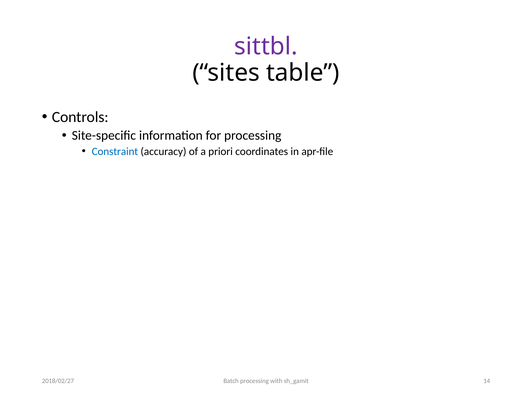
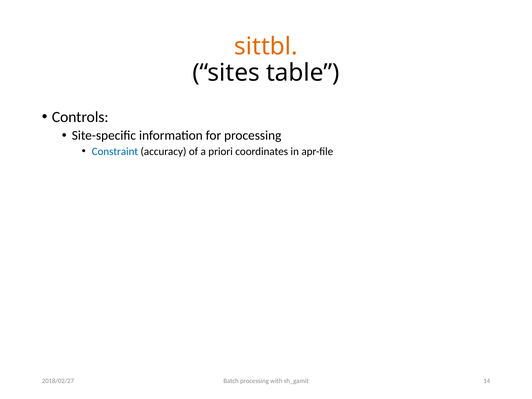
sittbl colour: purple -> orange (266, 46)
